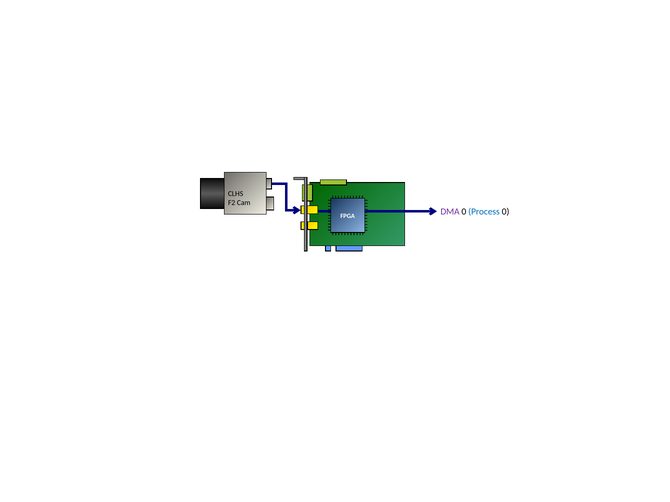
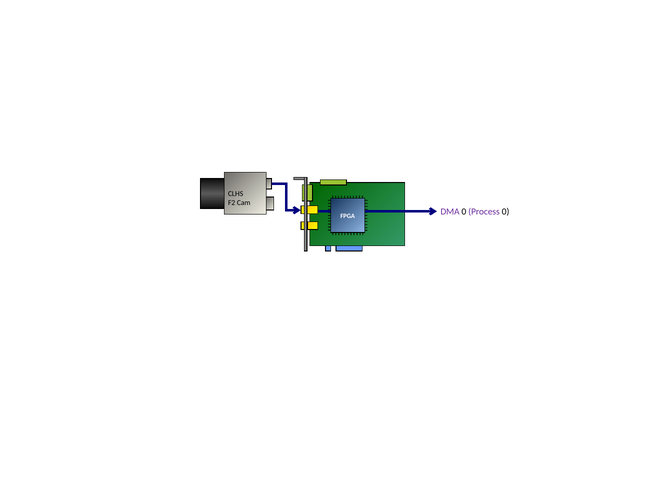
Process colour: blue -> purple (484, 212)
